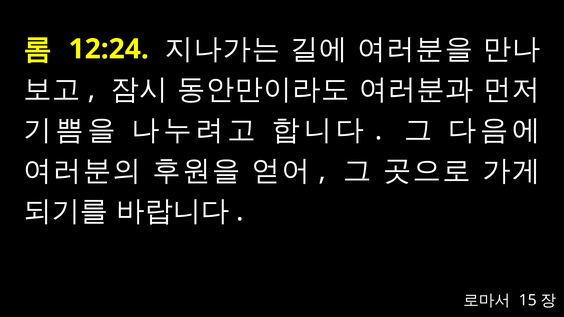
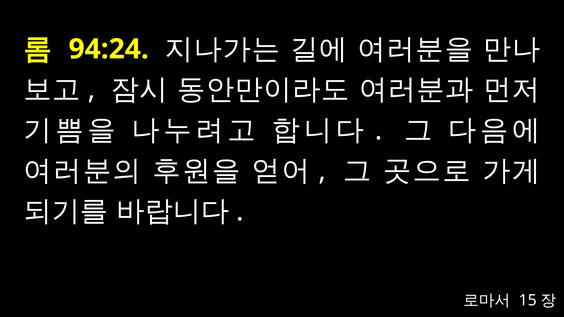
12:24: 12:24 -> 94:24 (109, 49)
